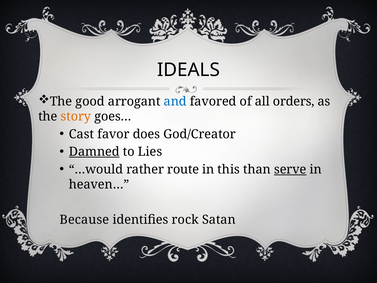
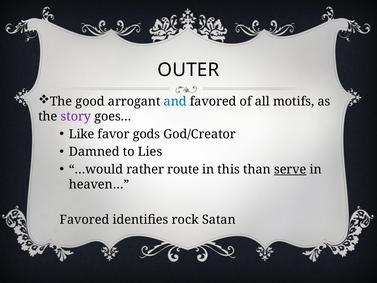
IDEALS: IDEALS -> OUTER (188, 70)
orders: orders -> motifs (294, 101)
story colour: orange -> purple (76, 116)
Cast: Cast -> Like (82, 134)
does: does -> gods (146, 134)
Damned underline: present -> none (94, 152)
Because: Because -> Favored (84, 220)
